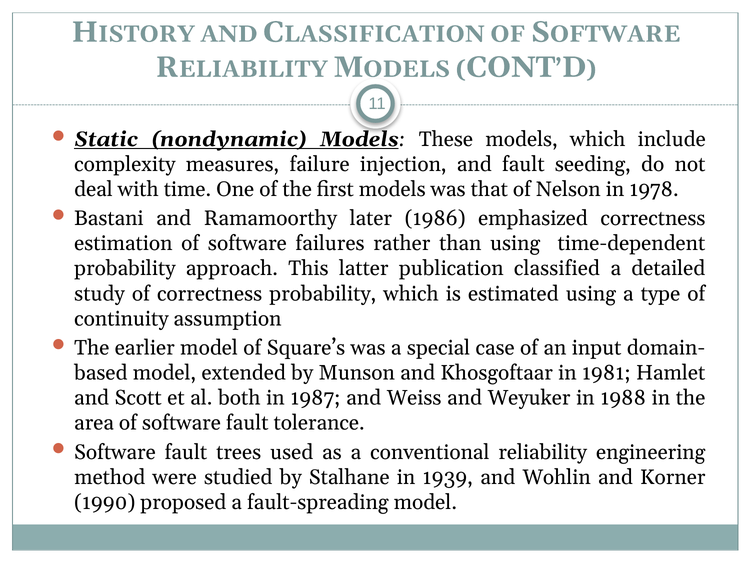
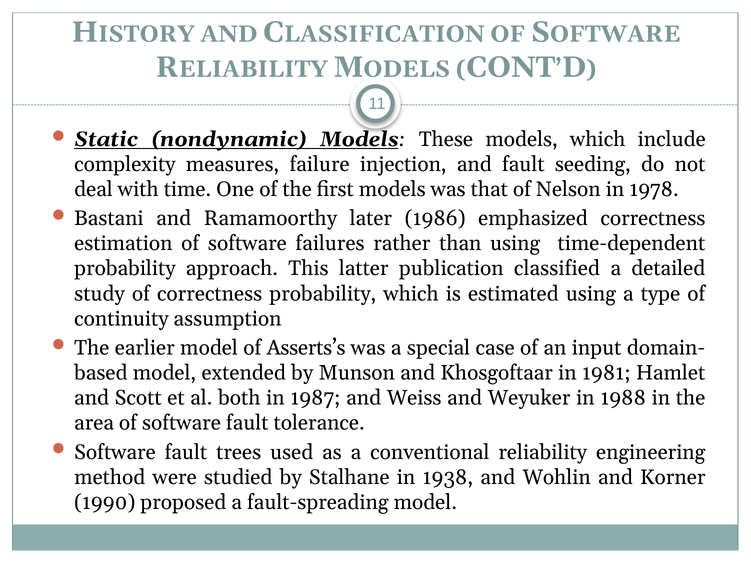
Square’s: Square’s -> Asserts’s (306, 348)
1939: 1939 -> 1938 (448, 477)
